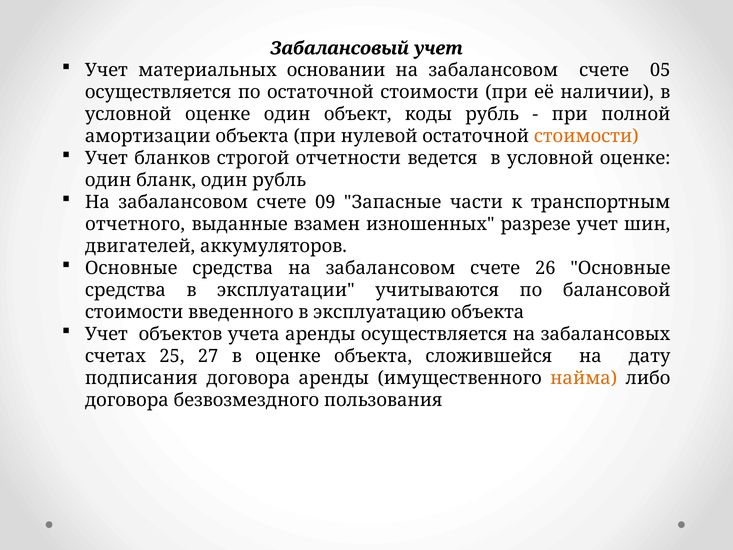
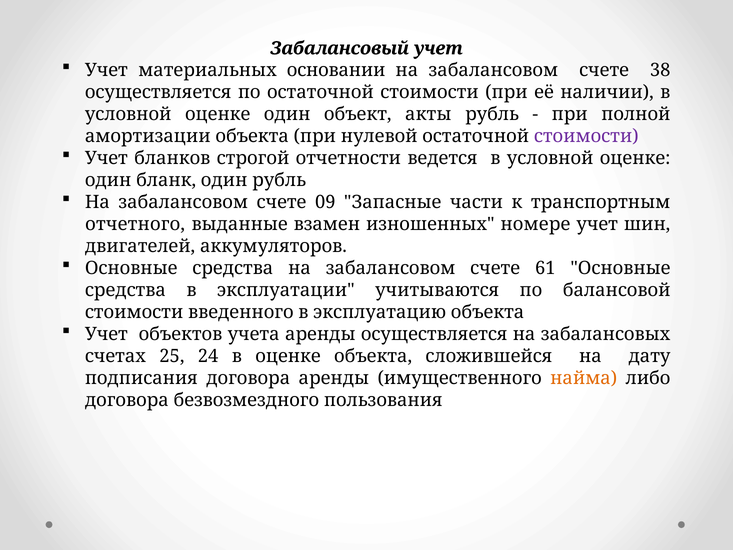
05: 05 -> 38 (660, 70)
коды: коды -> акты (428, 114)
стоимости colour: orange -> purple (586, 136)
разрезе: разрезе -> номере (535, 224)
26: 26 -> 61 (545, 268)
27: 27 -> 24 (208, 356)
